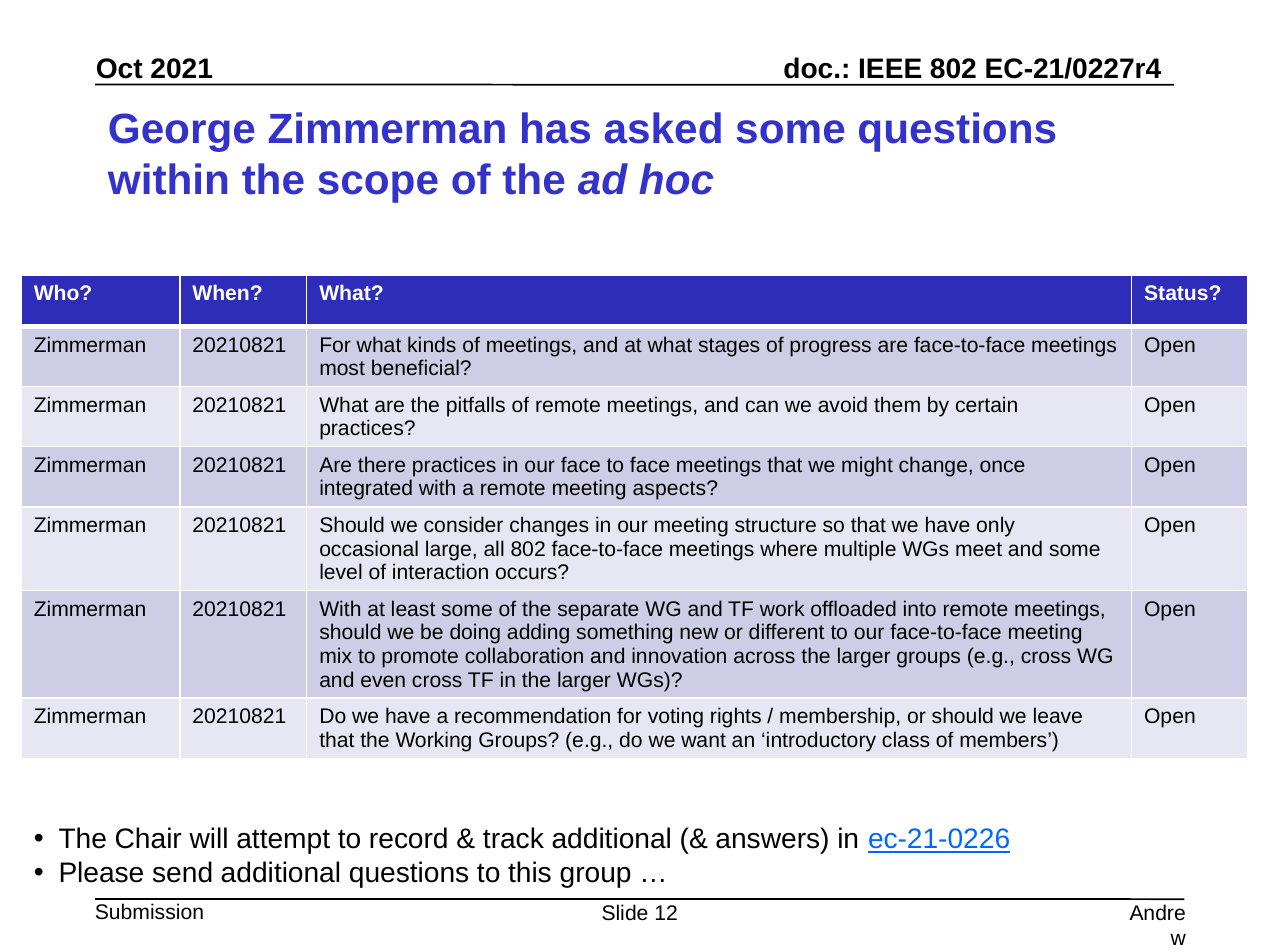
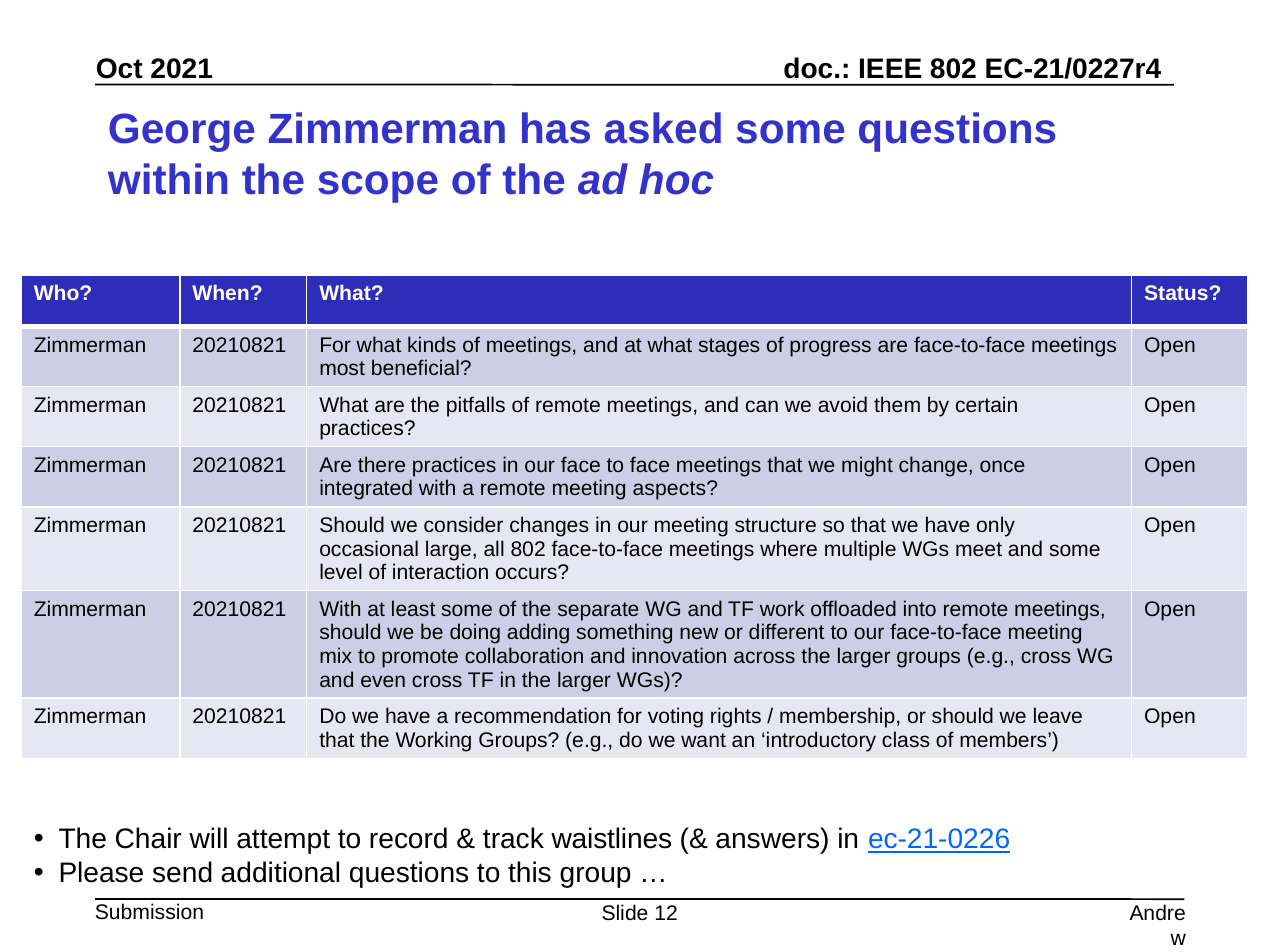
track additional: additional -> waistlines (612, 839)
